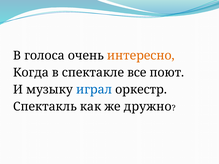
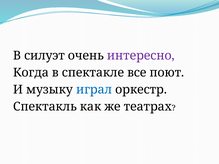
голоса: голоса -> силуэт (45, 56)
интересно colour: orange -> purple (141, 56)
дружно: дружно -> театрах (148, 107)
